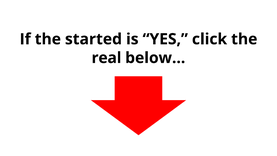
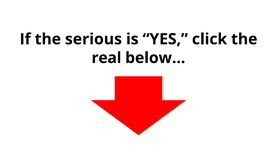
started: started -> serious (93, 39)
